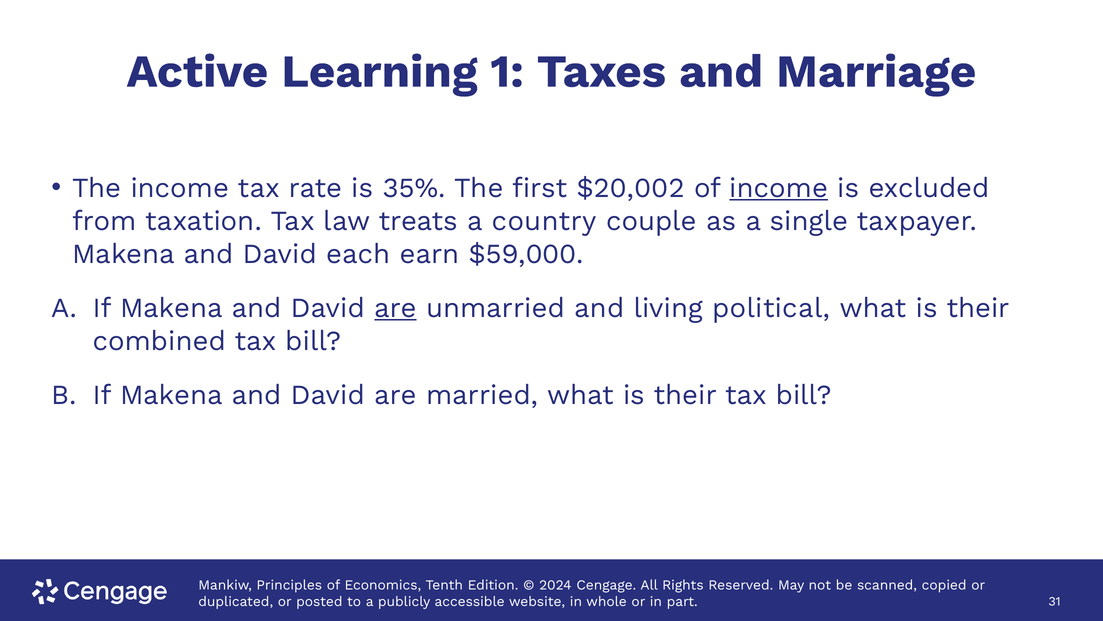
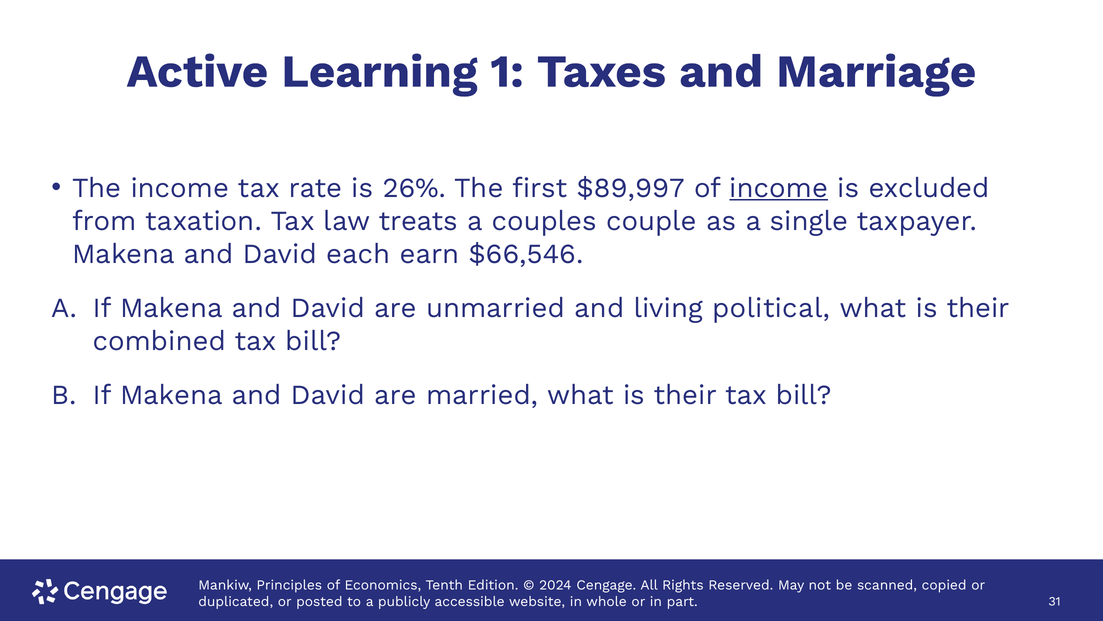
35%: 35% -> 26% (414, 188)
$20,002: $20,002 -> $89,997 (631, 188)
country: country -> couples (544, 221)
$59,000: $59,000 -> $66,546 (526, 254)
are underline: present -> none (396, 308)
